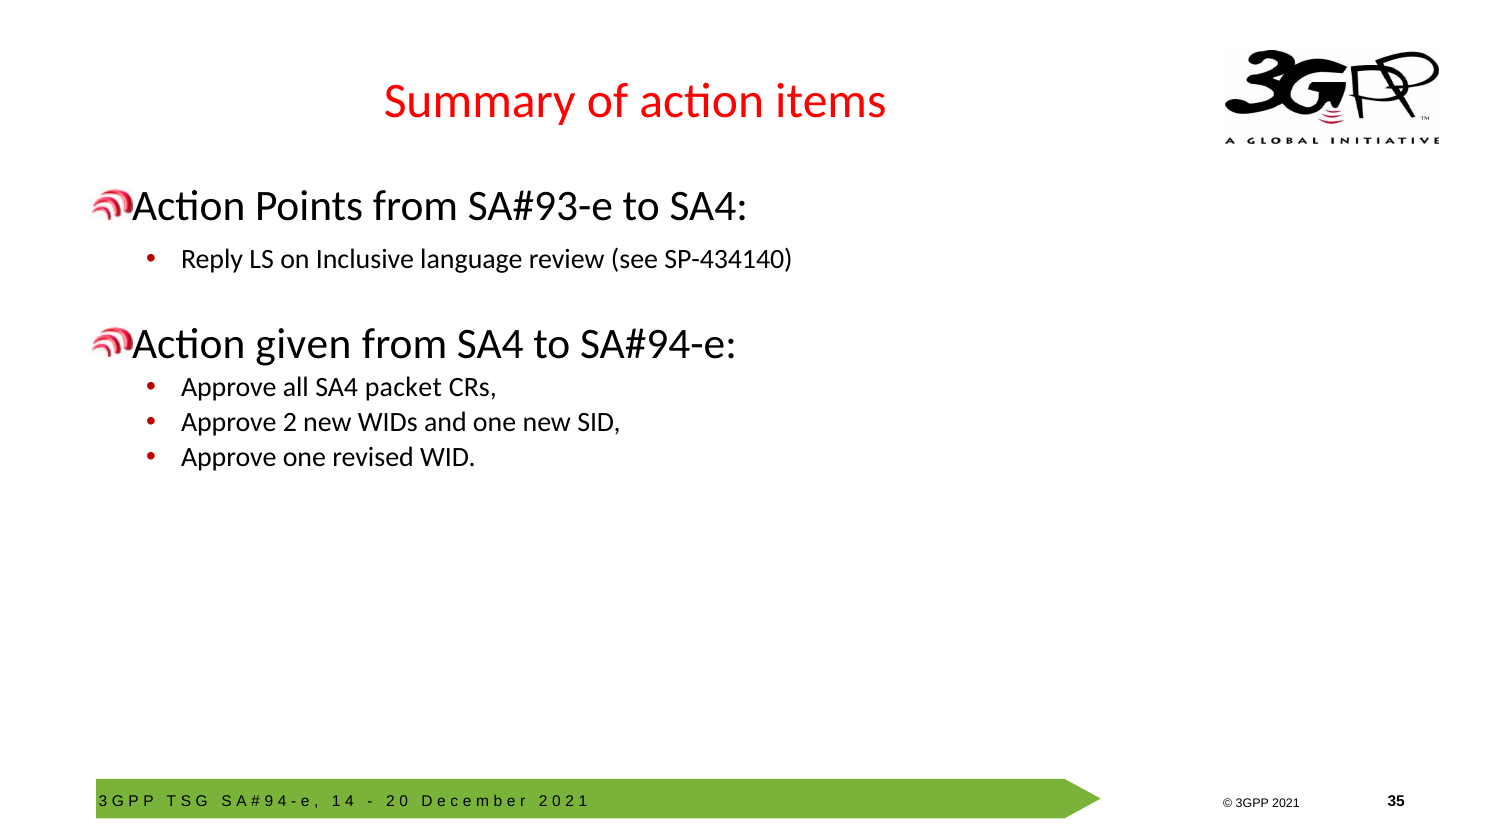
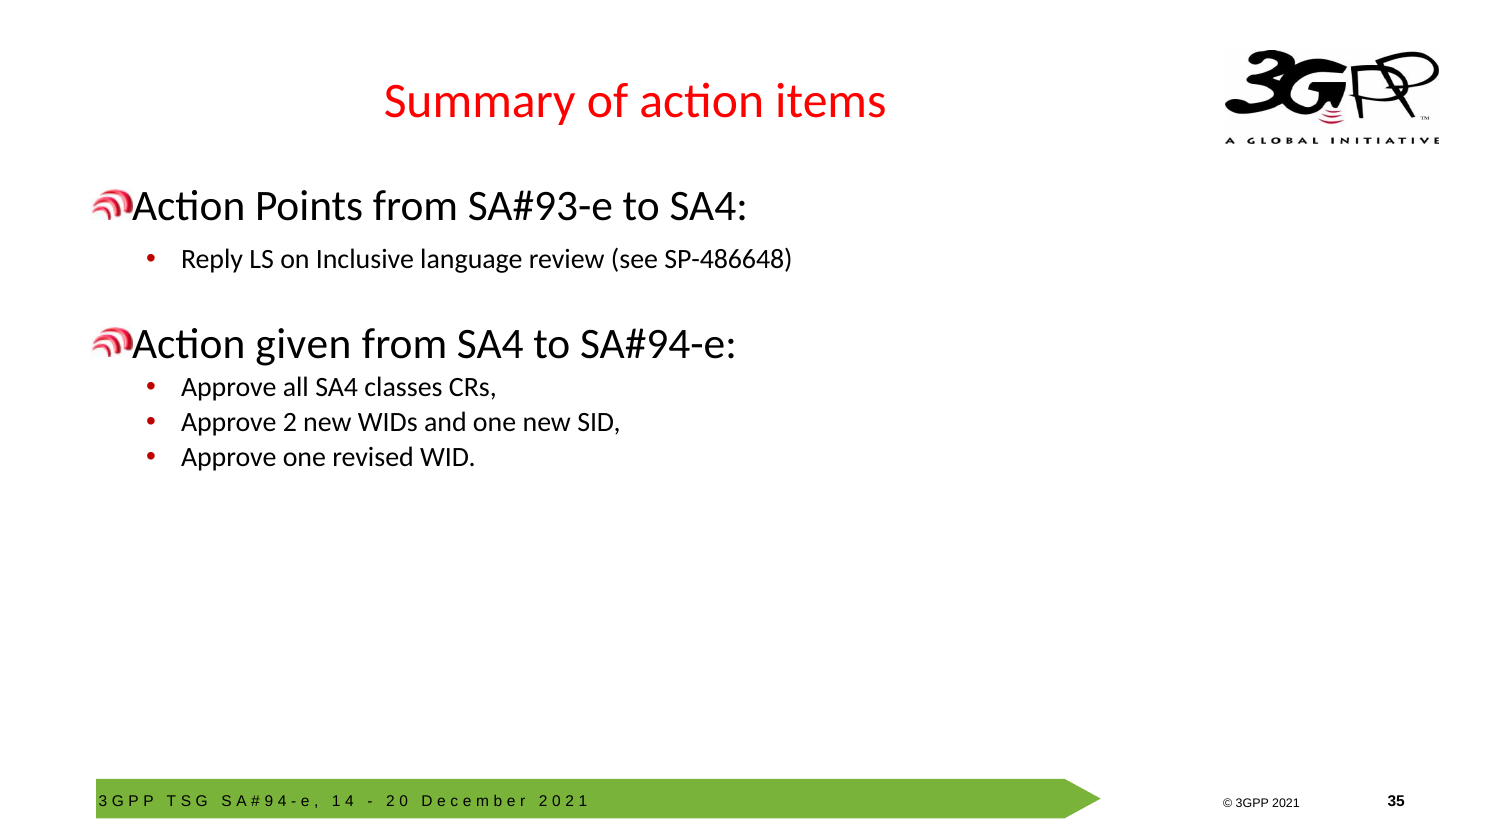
SP-434140: SP-434140 -> SP-486648 (728, 259)
packet: packet -> classes (403, 387)
